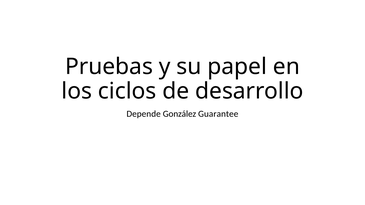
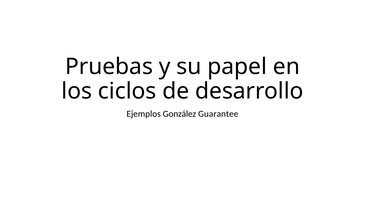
Depende: Depende -> Ejemplos (144, 114)
